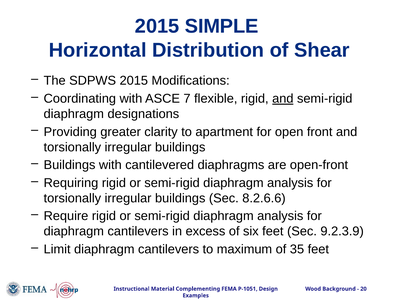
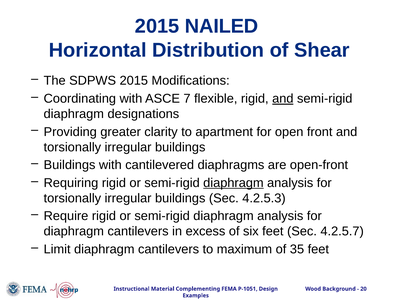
SIMPLE: SIMPLE -> NAILED (222, 26)
diaphragm underline: none -> present (233, 183)
8.2.6.6: 8.2.6.6 -> 4.2.5.3 (264, 198)
9.2.3.9: 9.2.3.9 -> 4.2.5.7 (342, 231)
